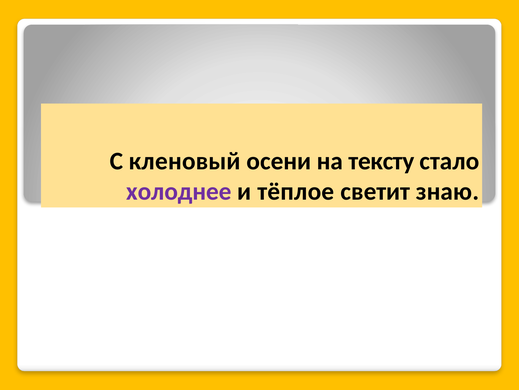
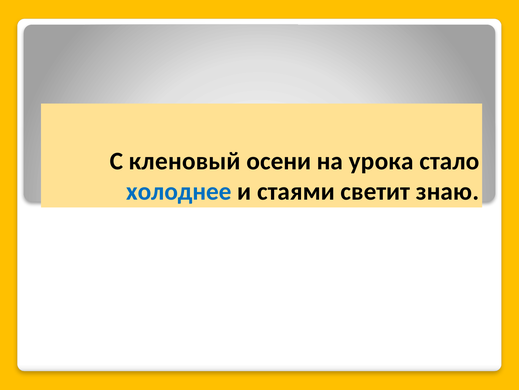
тексту: тексту -> урока (381, 161)
холоднее colour: purple -> blue (179, 191)
тёплое: тёплое -> стаями (296, 191)
